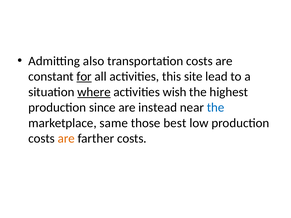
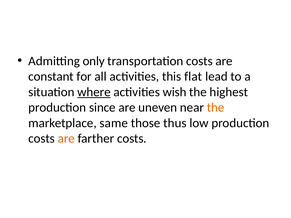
also: also -> only (94, 61)
for underline: present -> none (84, 77)
site: site -> flat (193, 77)
instead: instead -> uneven (158, 108)
the colour: blue -> orange (216, 108)
best: best -> thus (175, 123)
